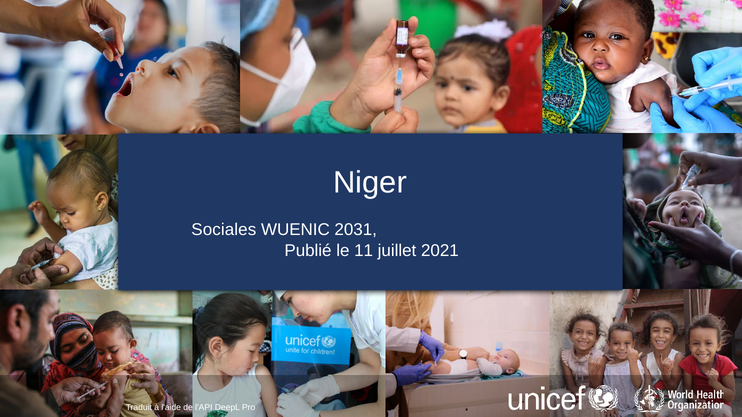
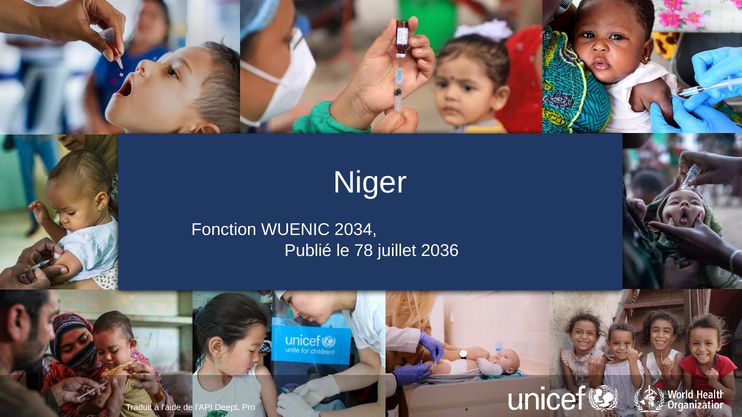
Sociales: Sociales -> Fonction (224, 230)
2031: 2031 -> 2034 (356, 230)
11: 11 -> 78 (364, 251)
2021: 2021 -> 2036 (440, 251)
